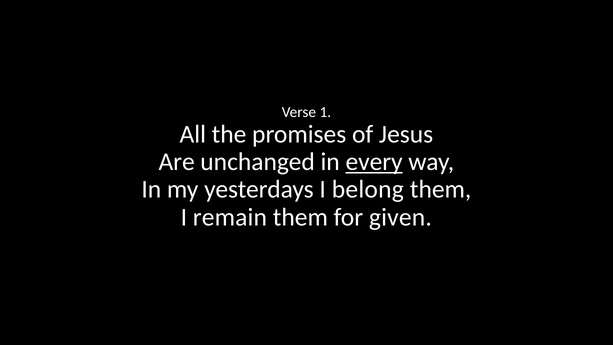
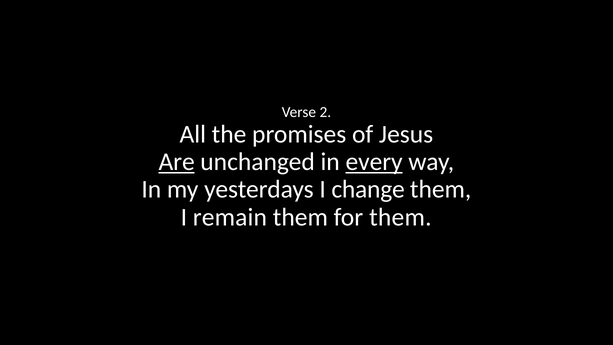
1: 1 -> 2 (325, 112)
Are underline: none -> present (177, 162)
belong: belong -> change (368, 189)
for given: given -> them (400, 217)
